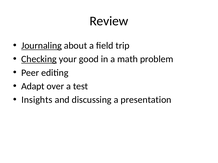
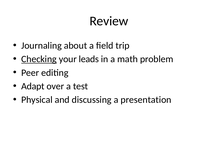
Journaling underline: present -> none (41, 46)
good: good -> leads (89, 59)
Insights: Insights -> Physical (37, 100)
